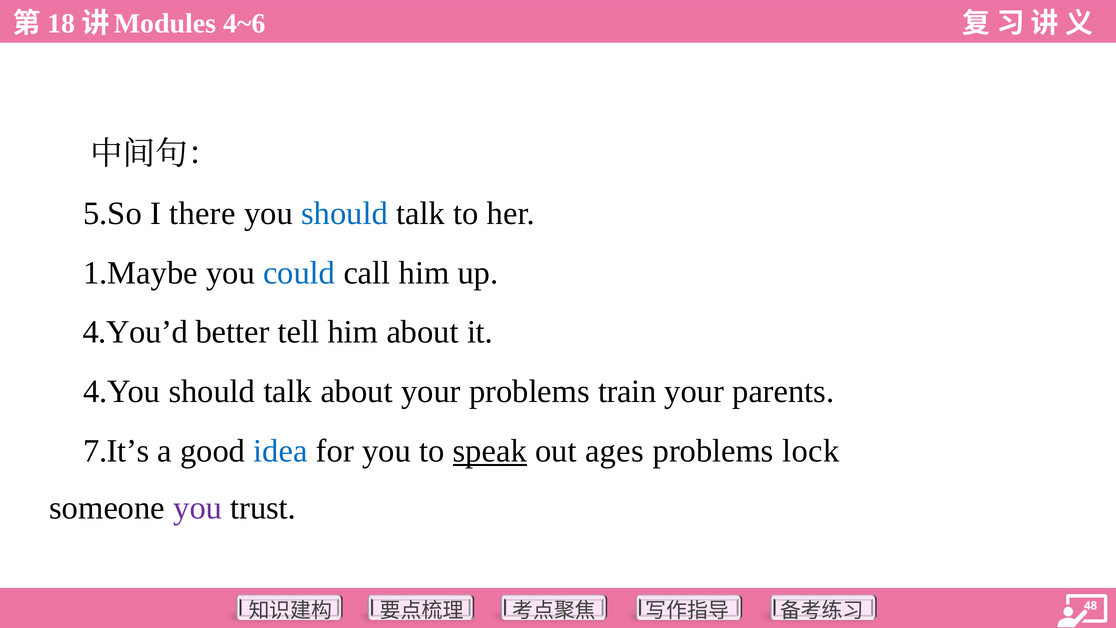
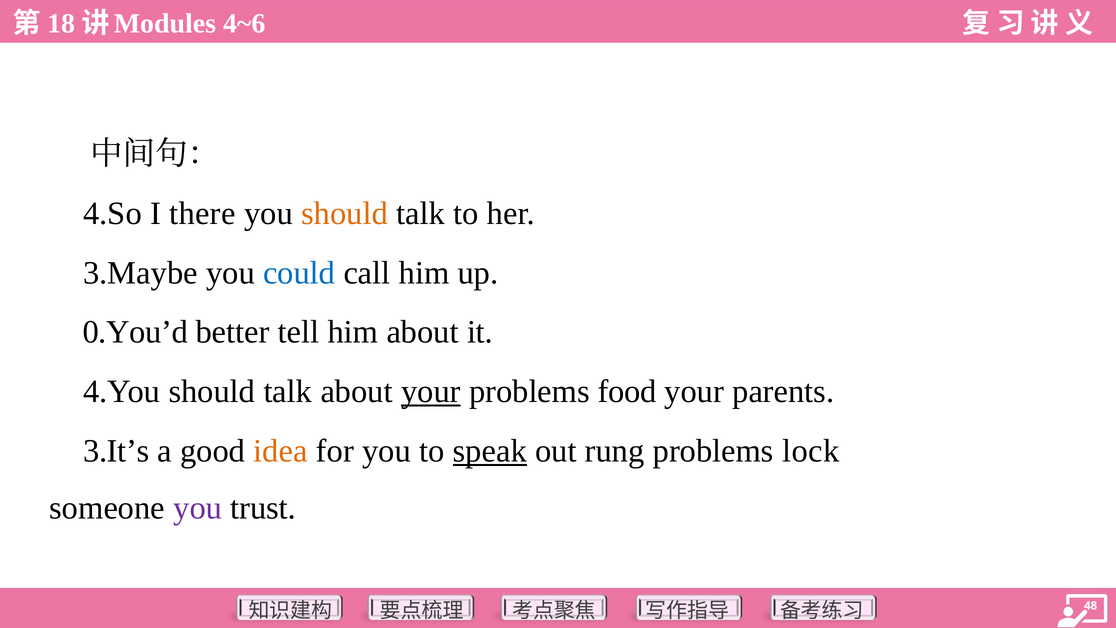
5.So: 5.So -> 4.So (112, 213)
should colour: blue -> orange (345, 213)
1.Maybe: 1.Maybe -> 3.Maybe (140, 273)
4.You’d: 4.You’d -> 0.You’d (135, 332)
your underline: none -> present (431, 391)
train: train -> food (627, 391)
7.It’s: 7.It’s -> 3.It’s (116, 451)
idea colour: blue -> orange (280, 451)
ages: ages -> rung (615, 451)
